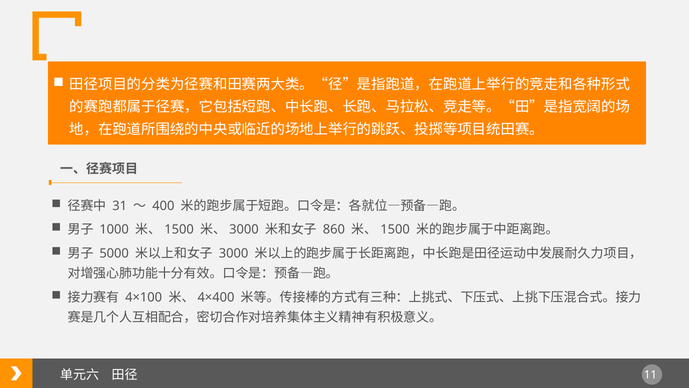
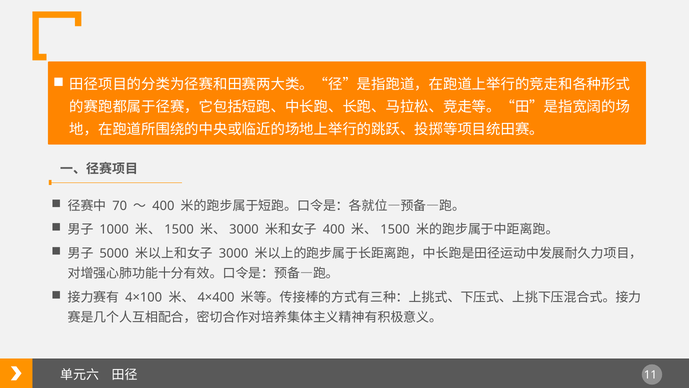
31: 31 -> 70 (120, 206)
860: 860 -> 400 (334, 229)
